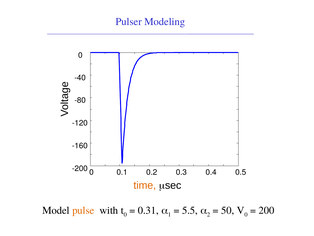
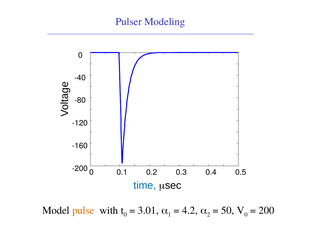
time colour: orange -> blue (145, 185)
0.31: 0.31 -> 3.01 (148, 210)
5.5: 5.5 -> 4.2 (190, 210)
